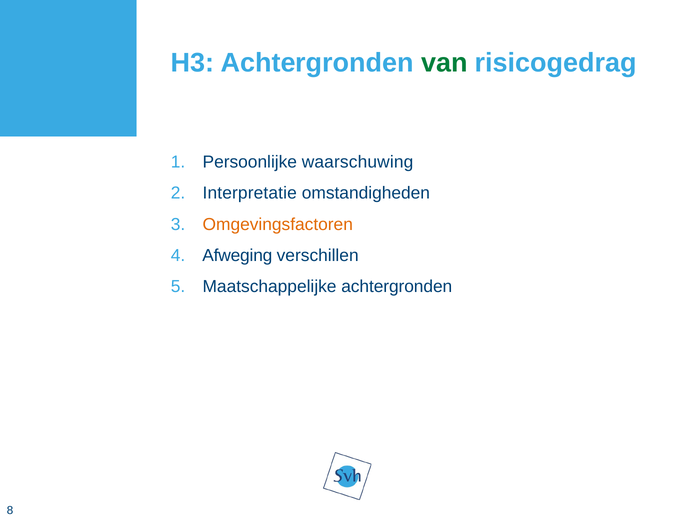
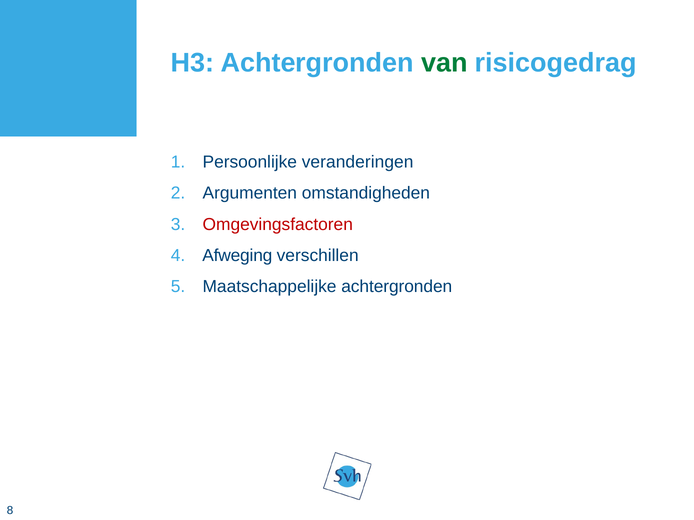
waarschuwing: waarschuwing -> veranderingen (358, 162)
Interpretatie: Interpretatie -> Argumenten (250, 193)
Omgevingsfactoren colour: orange -> red (278, 225)
